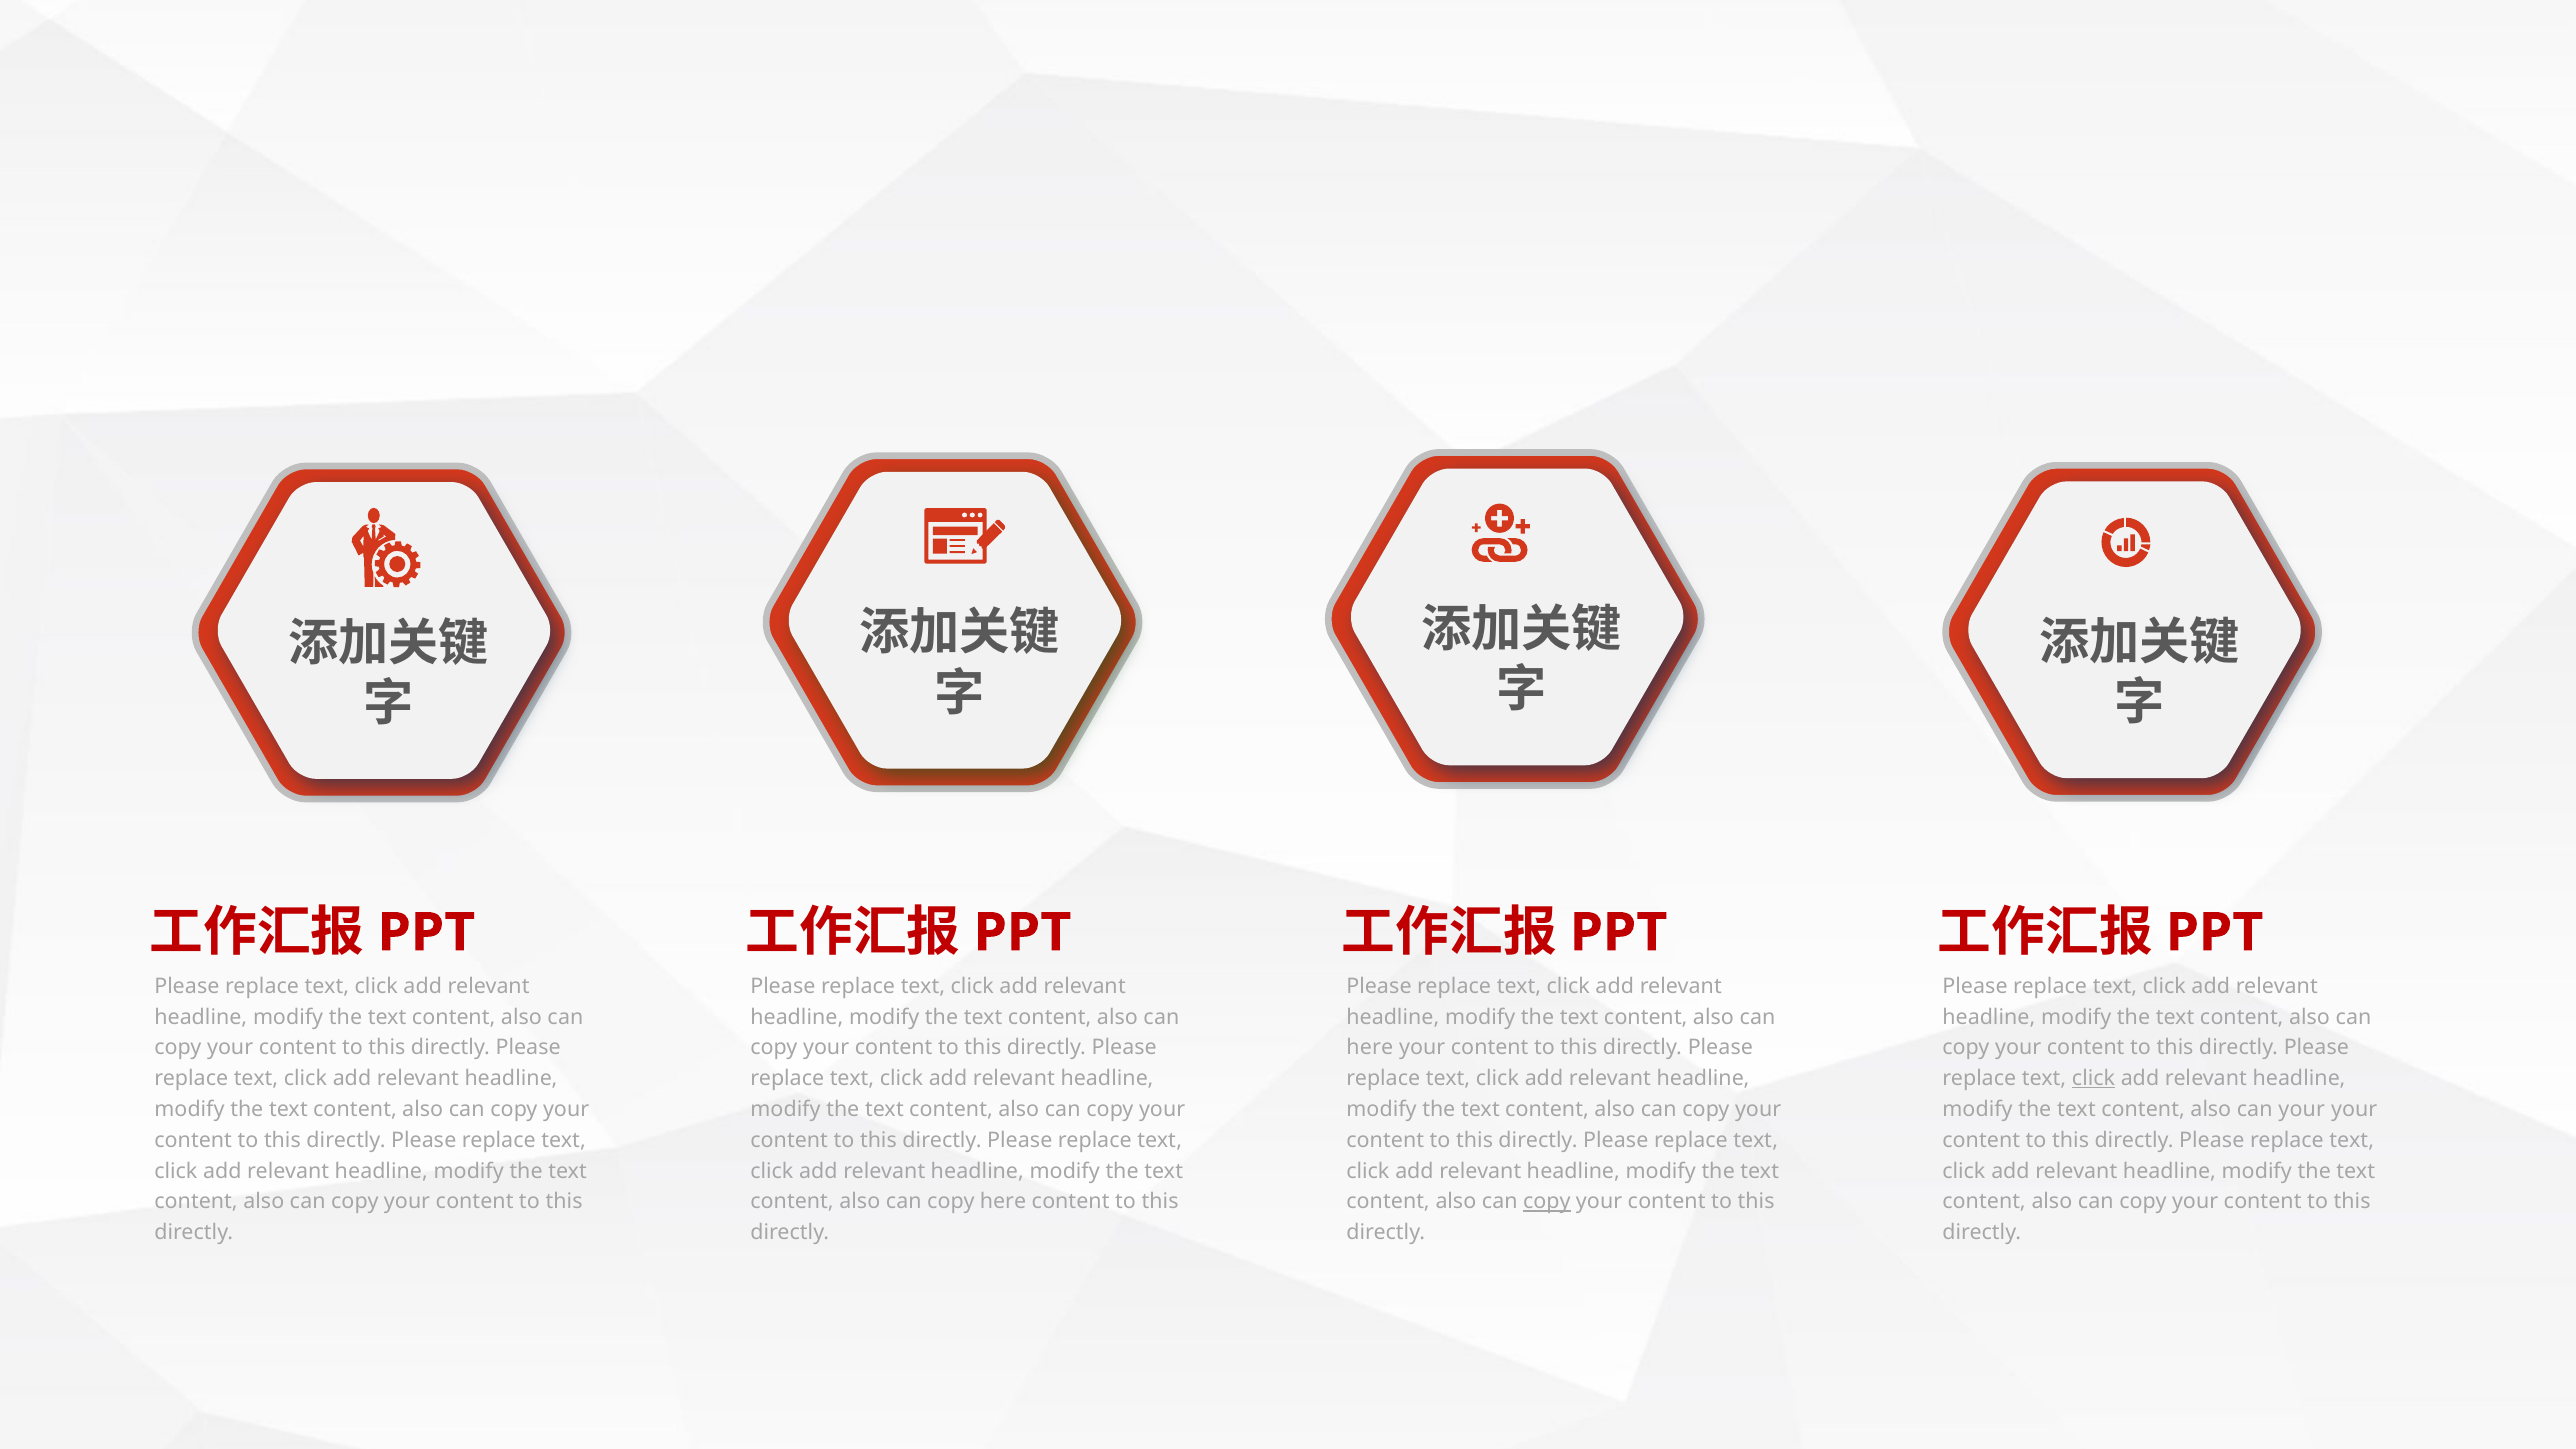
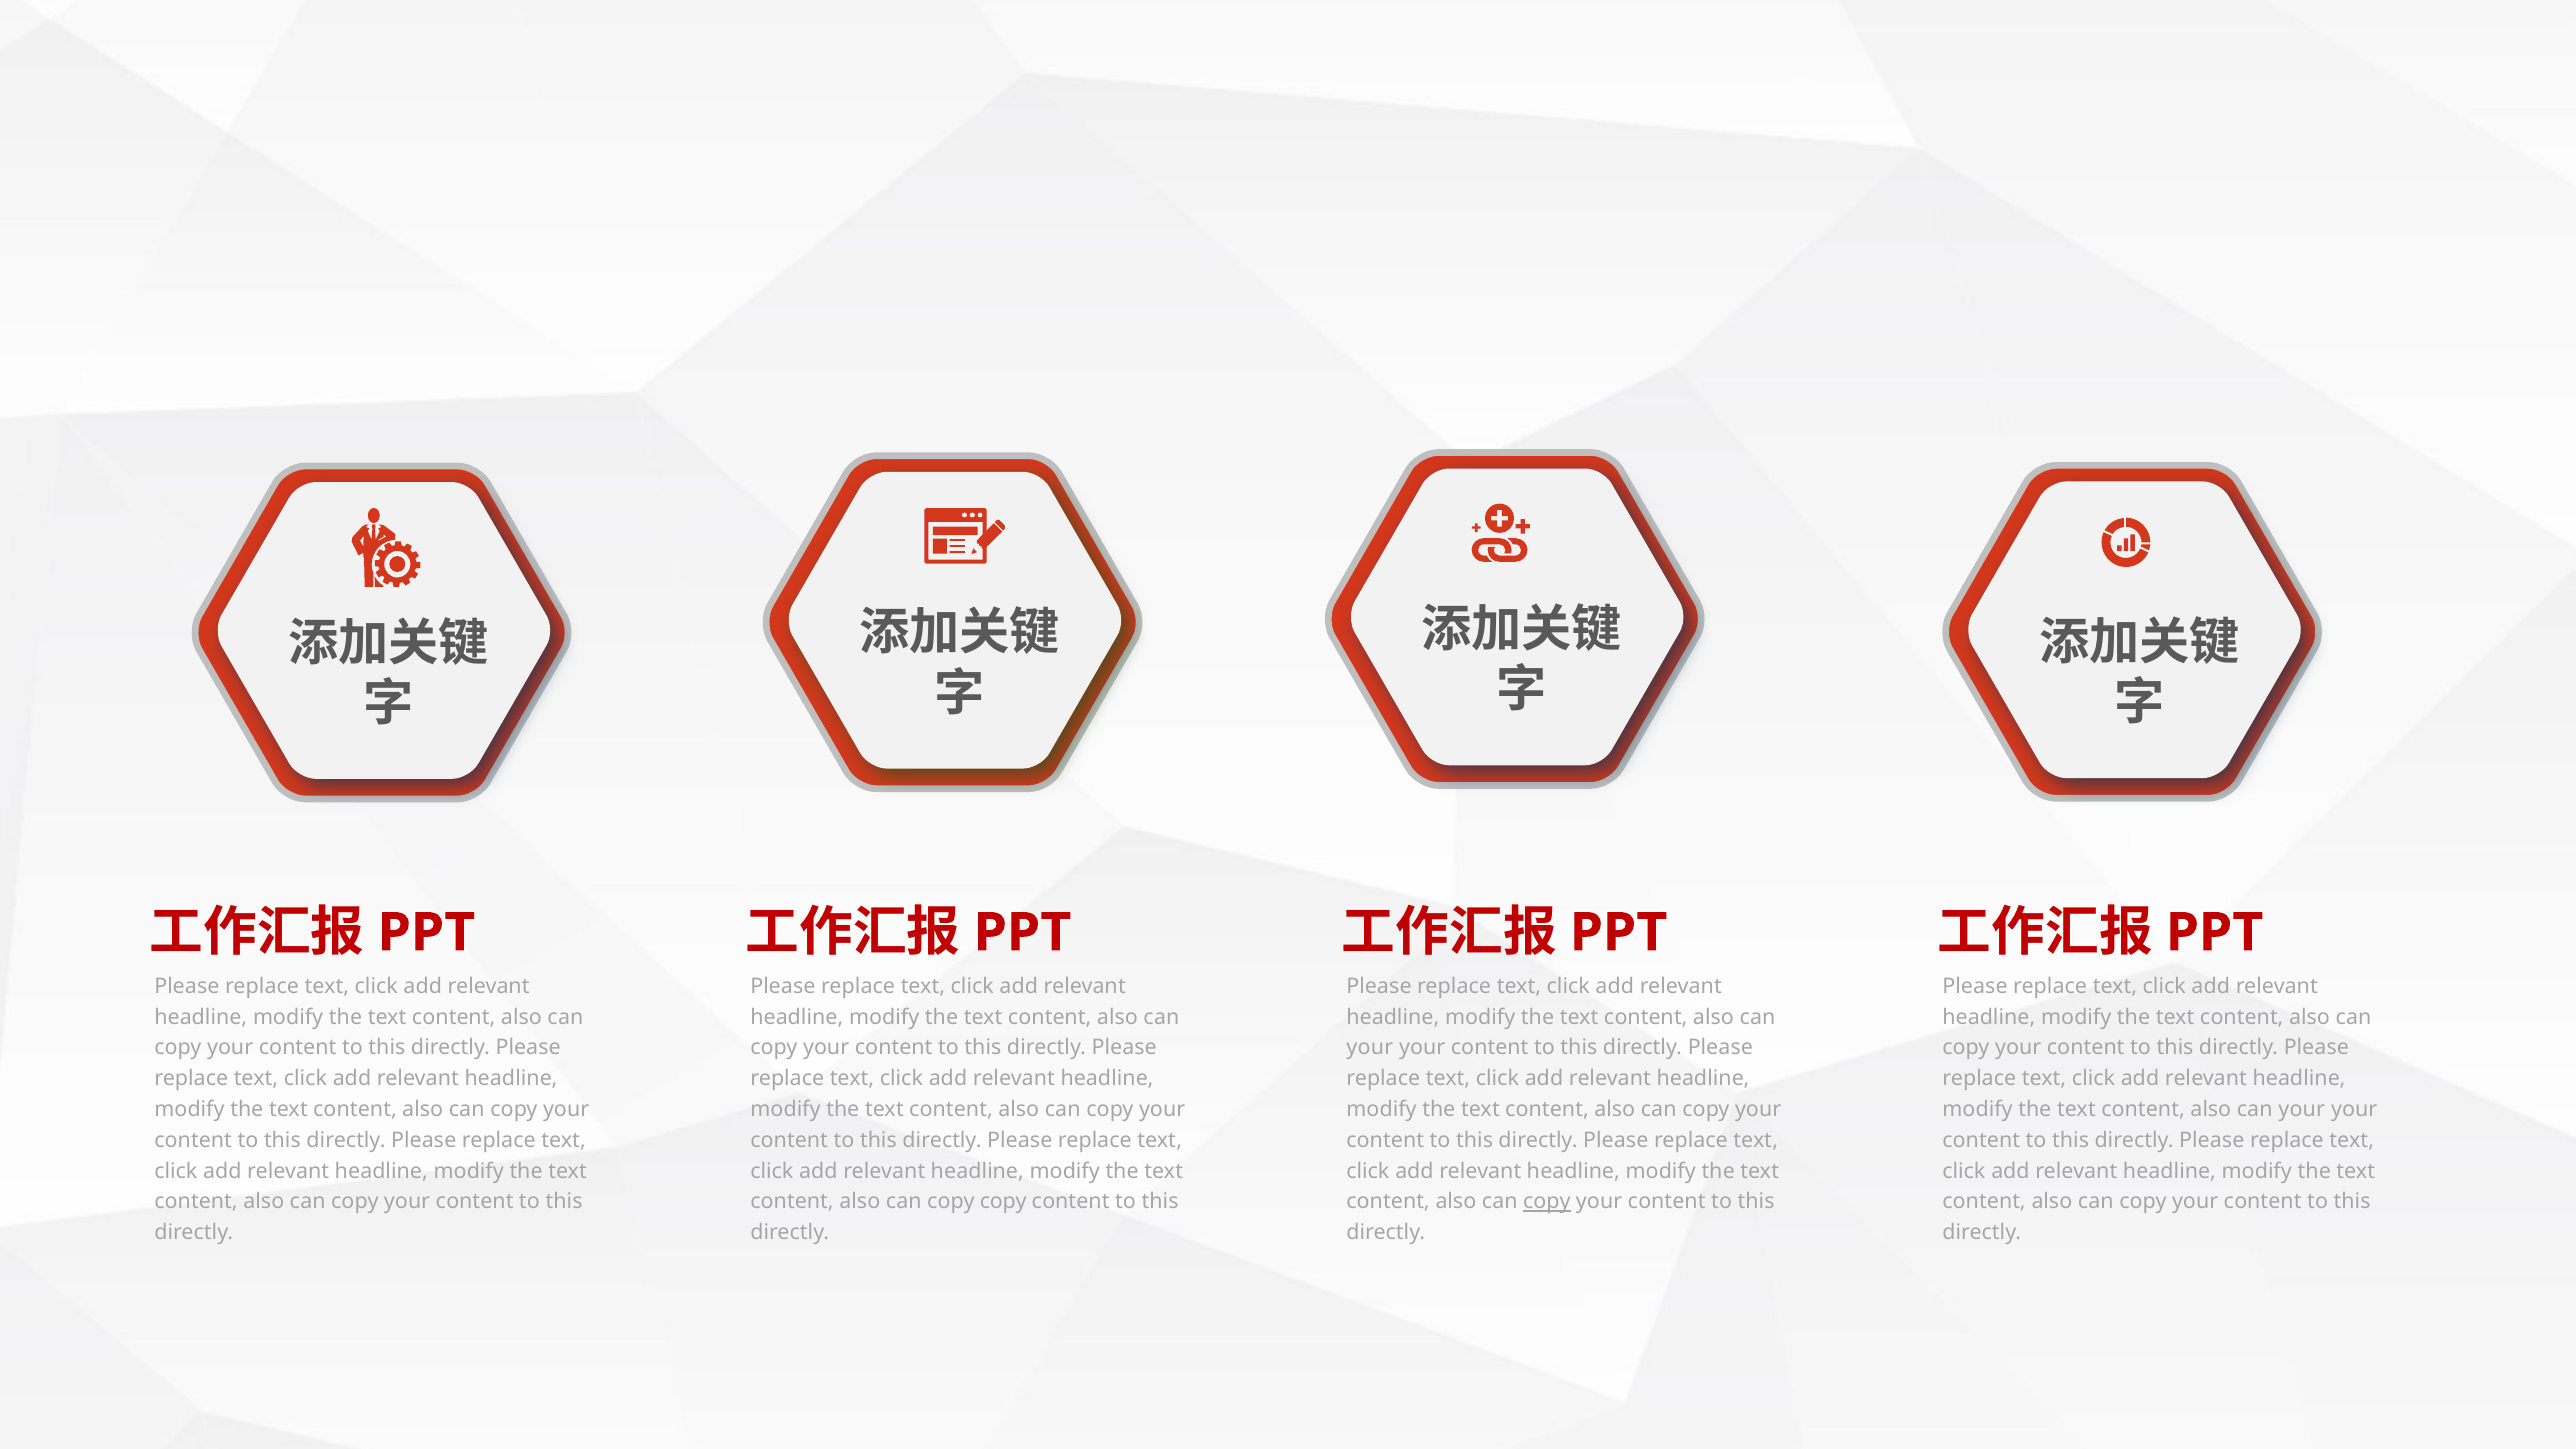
here: here -> your (1370, 1048)
click underline: present -> none (2094, 1079)
copy here: here -> copy (1003, 1202)
